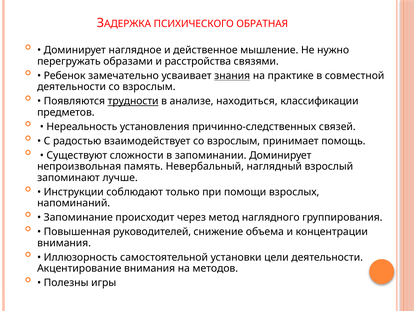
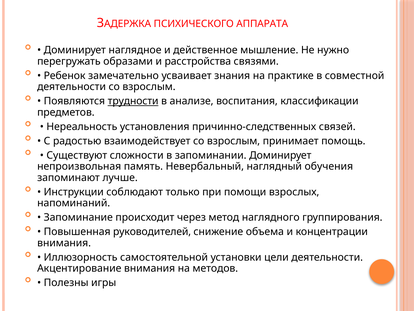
ОБРАТНАЯ: ОБРАТНАЯ -> АППАРАТА (262, 24)
знания underline: present -> none (232, 76)
находиться: находиться -> воспитания (247, 101)
взрослый: взрослый -> обучения (329, 166)
